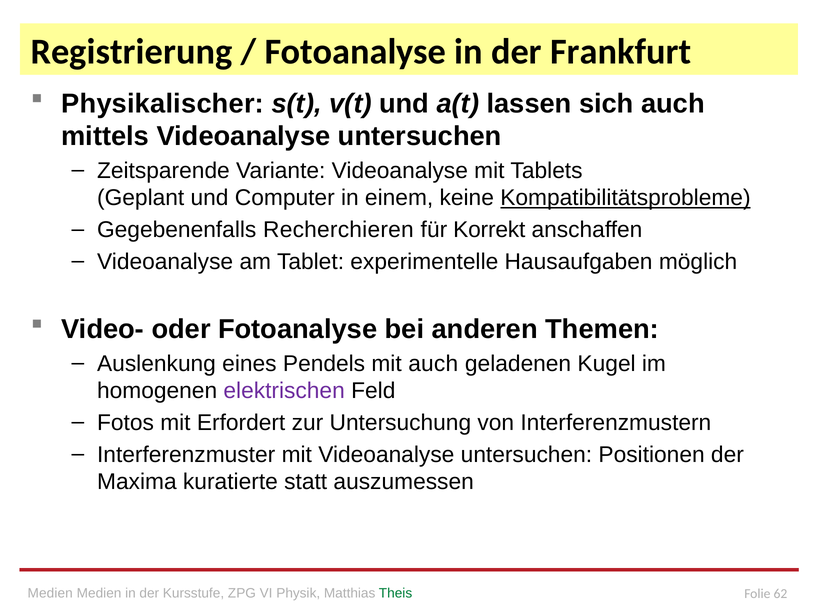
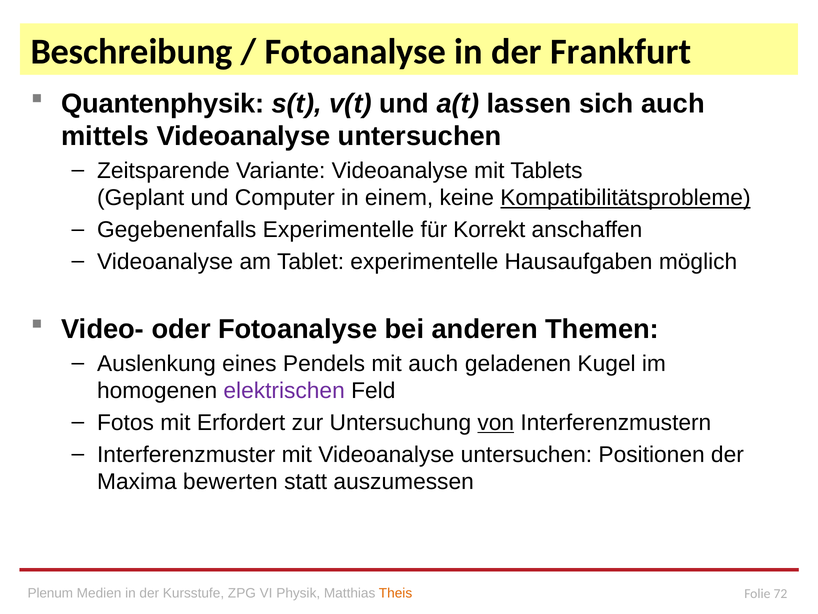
Registrierung: Registrierung -> Beschreibung (132, 52)
Physikalischer: Physikalischer -> Quantenphysik (163, 104)
Gegebenenfalls Recherchieren: Recherchieren -> Experimentelle (338, 230)
von underline: none -> present (496, 422)
kuratierte: kuratierte -> bewerten (230, 481)
Medien: Medien -> Plenum (50, 593)
Theis colour: green -> orange (396, 593)
62: 62 -> 72 (780, 593)
